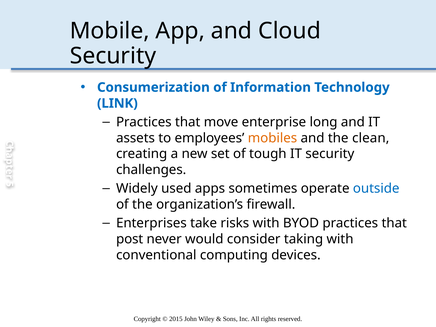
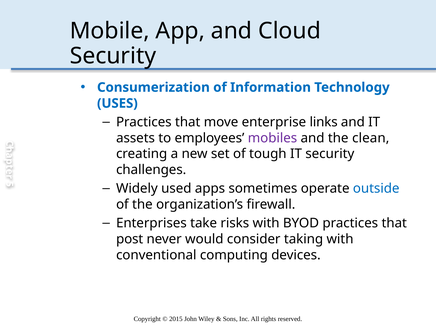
LINK: LINK -> USES (117, 103)
long: long -> links (324, 122)
mobiles colour: orange -> purple (272, 138)
